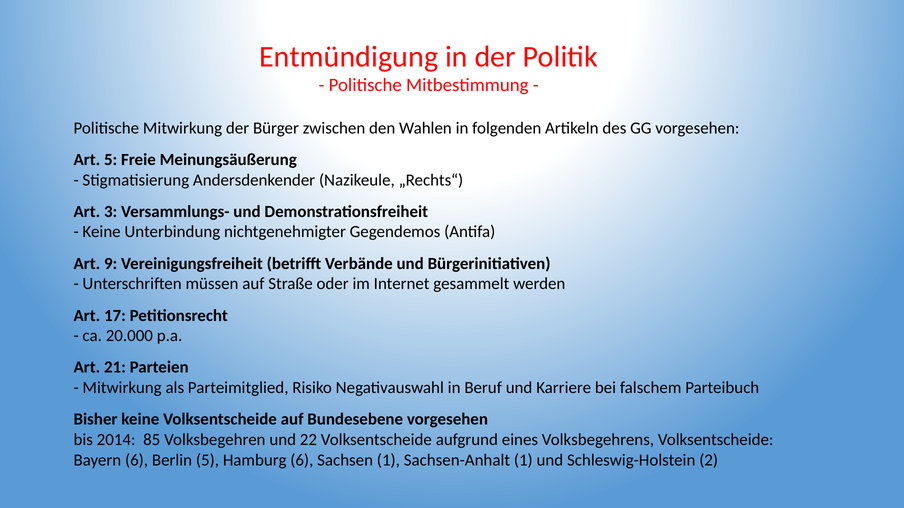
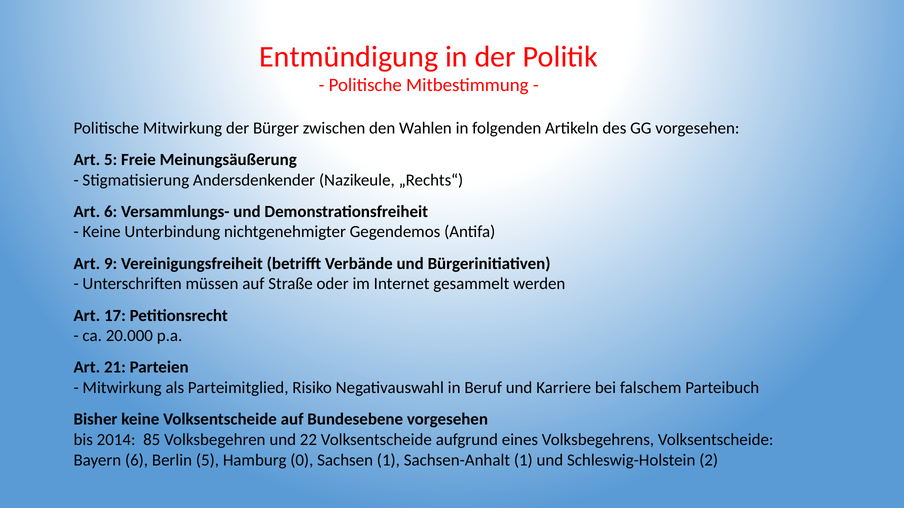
Art 3: 3 -> 6 (111, 212)
Hamburg 6: 6 -> 0 (302, 460)
